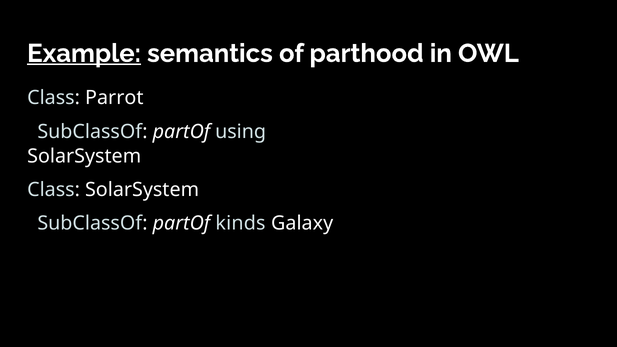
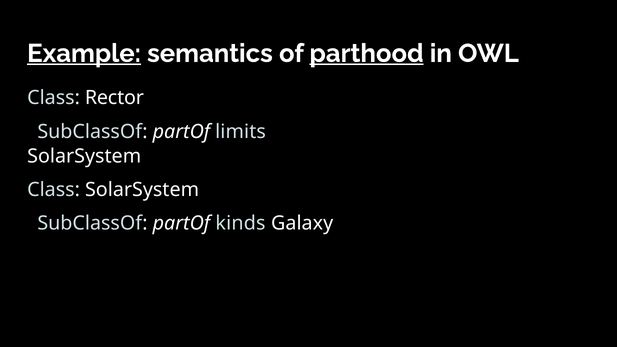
parthood underline: none -> present (367, 53)
Parrot: Parrot -> Rector (114, 98)
using: using -> limits (241, 132)
